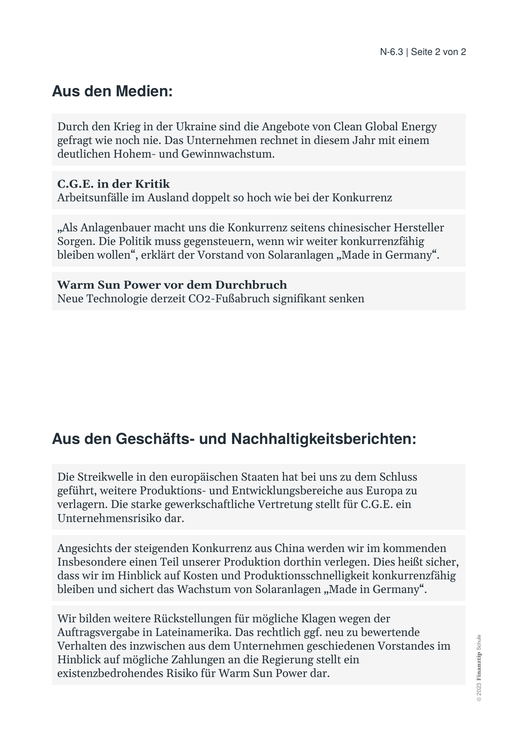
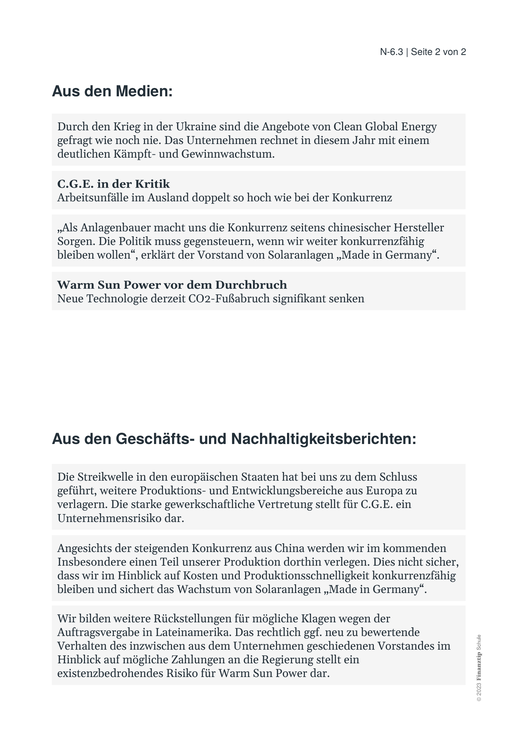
Hohem-: Hohem- -> Kämpft- (135, 154)
heißt: heißt -> nicht (411, 562)
